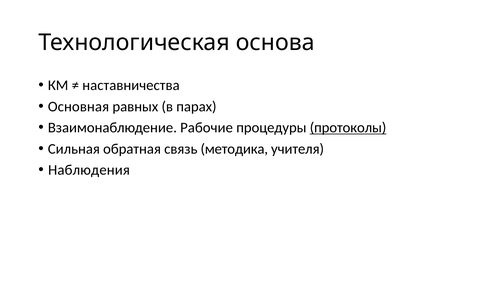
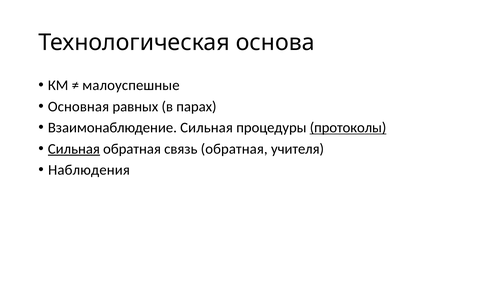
наставничества: наставничества -> малоуспешные (131, 85)
Взаимонаблюдение Рабочие: Рабочие -> Сильная (207, 127)
Сильная underline: none -> present (74, 149)
связь методика: методика -> обратная (234, 149)
